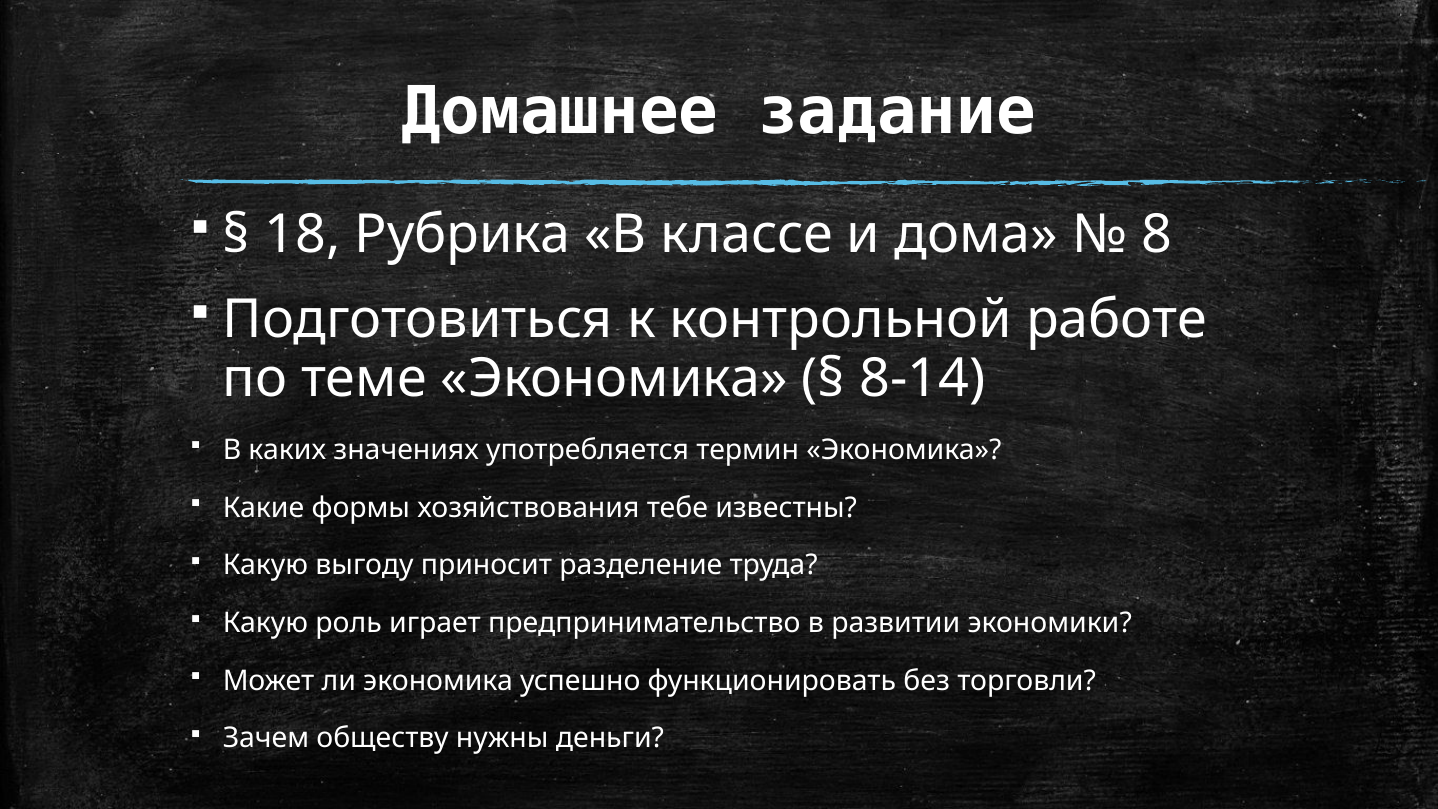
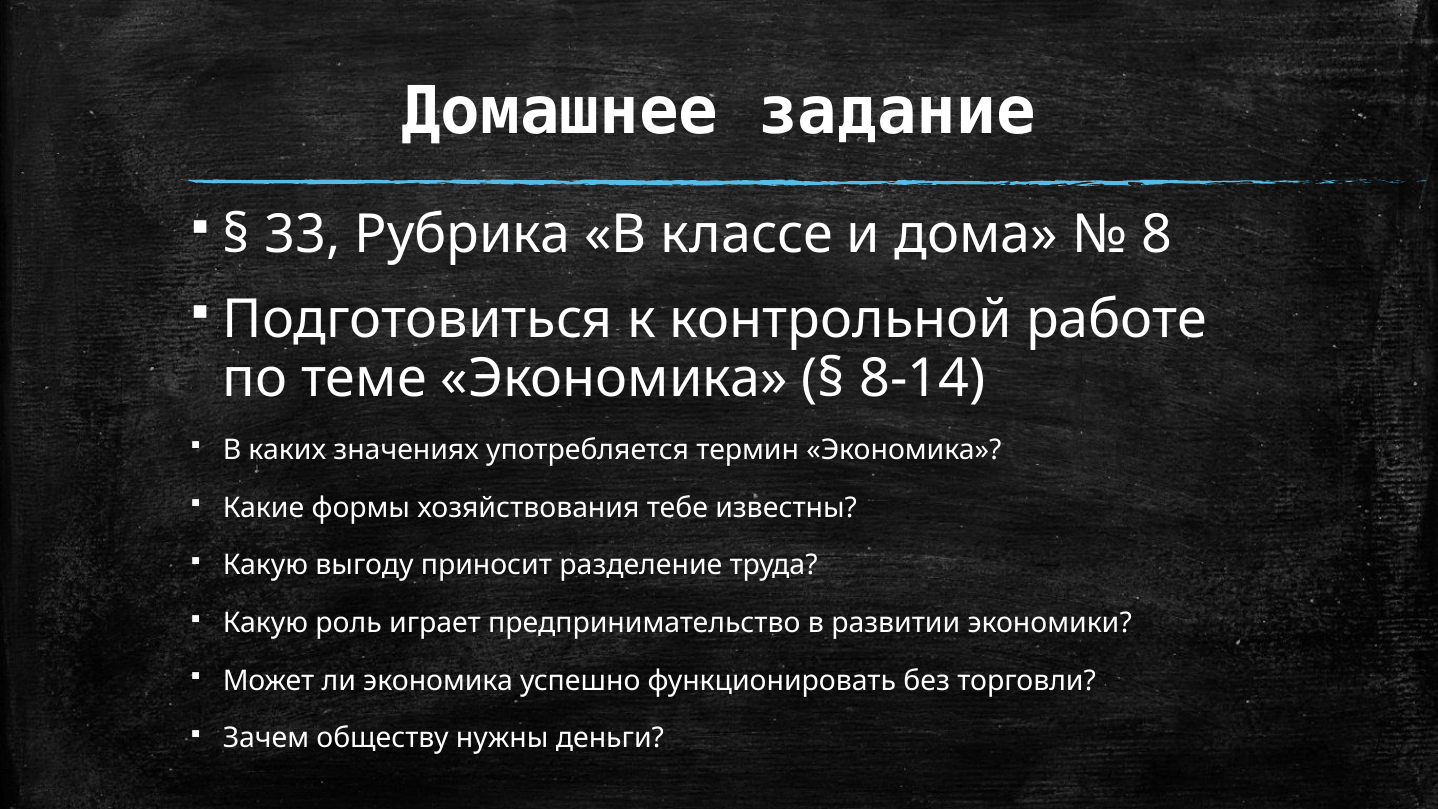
18: 18 -> 33 (302, 235)
